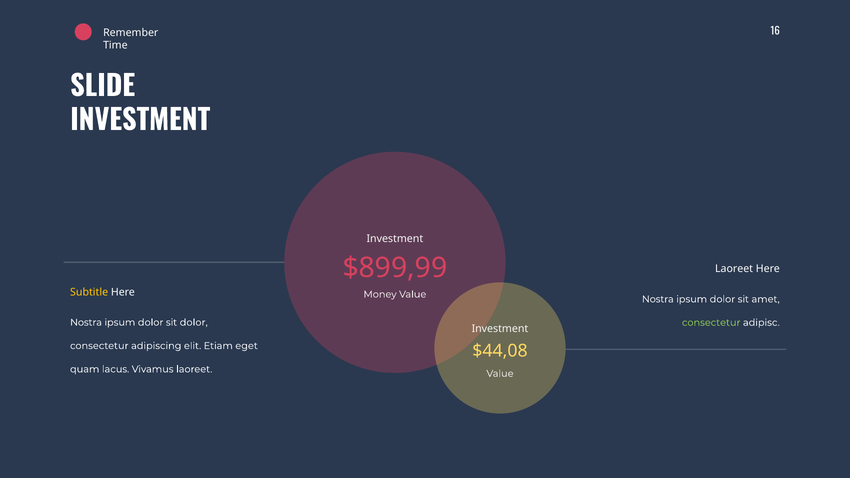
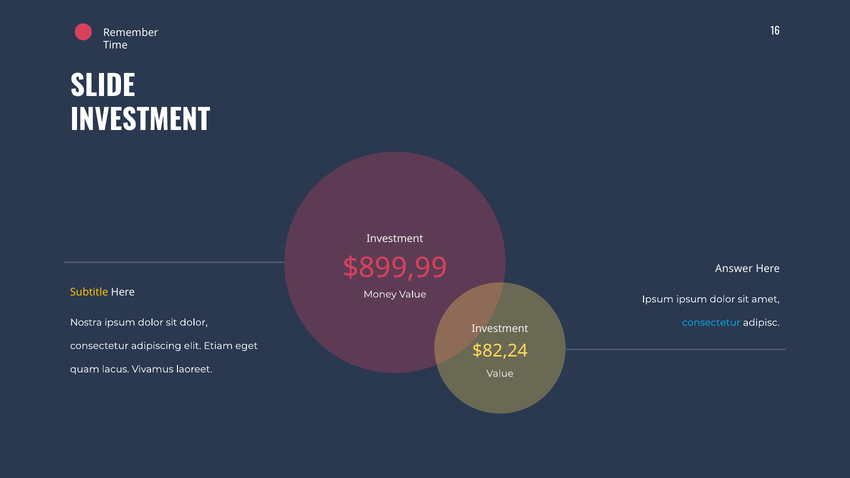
Laoreet: Laoreet -> Answer (734, 269)
Nostra: Nostra -> Ipsum (658, 299)
consectetur colour: light green -> light blue (711, 323)
$44,08: $44,08 -> $82,24 (500, 351)
